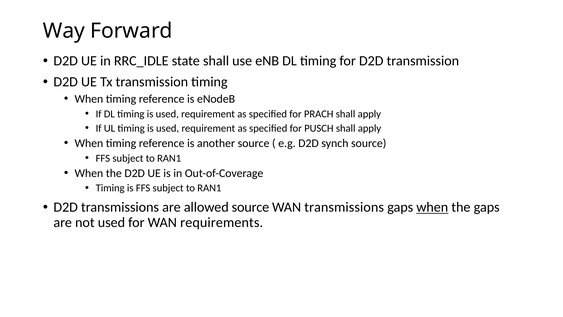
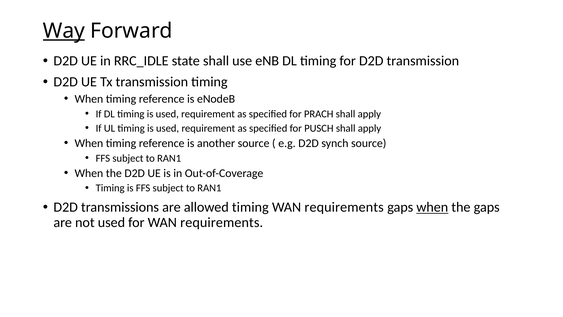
Way underline: none -> present (64, 31)
allowed source: source -> timing (250, 207)
transmissions: transmissions -> requirements (344, 207)
